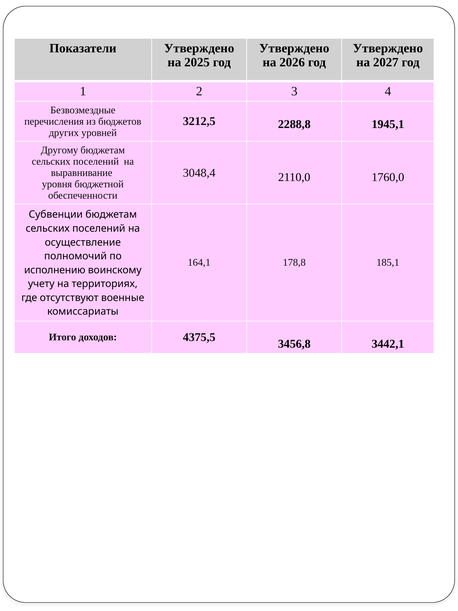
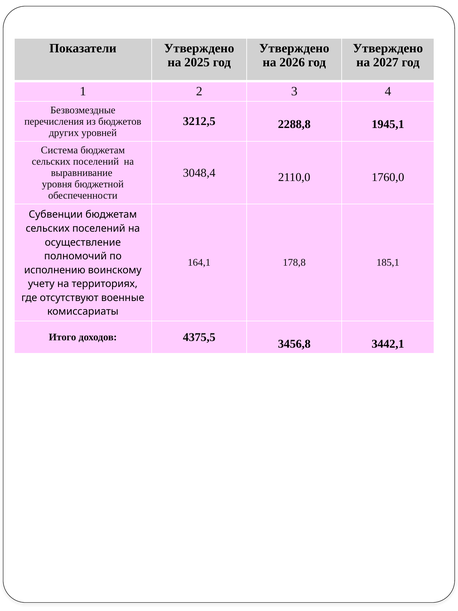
Другому: Другому -> Система (59, 150)
